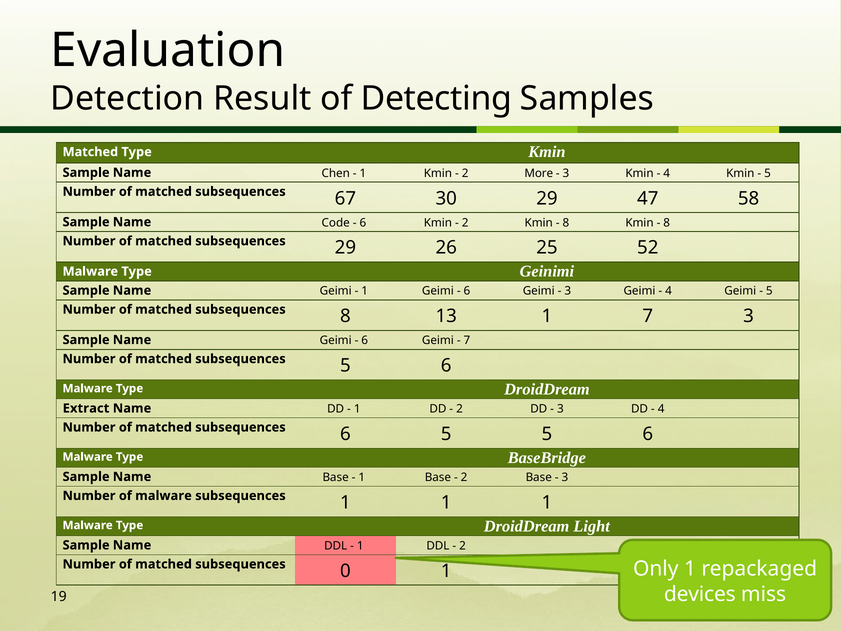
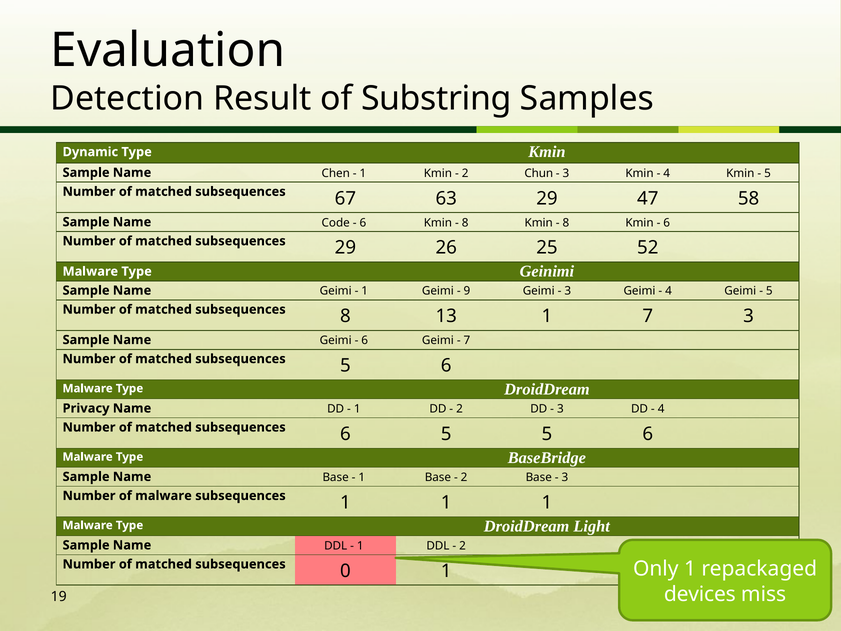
Detecting: Detecting -> Substring (436, 98)
Matched: Matched -> Dynamic (90, 152)
More: More -> Chun (539, 173)
30: 30 -> 63 (446, 198)
2: 2 -> 8 (465, 223)
8: 8 -> 6 (667, 223)
6: 6 -> 9 (467, 291)
Extract: Extract -> Privacy (86, 408)
